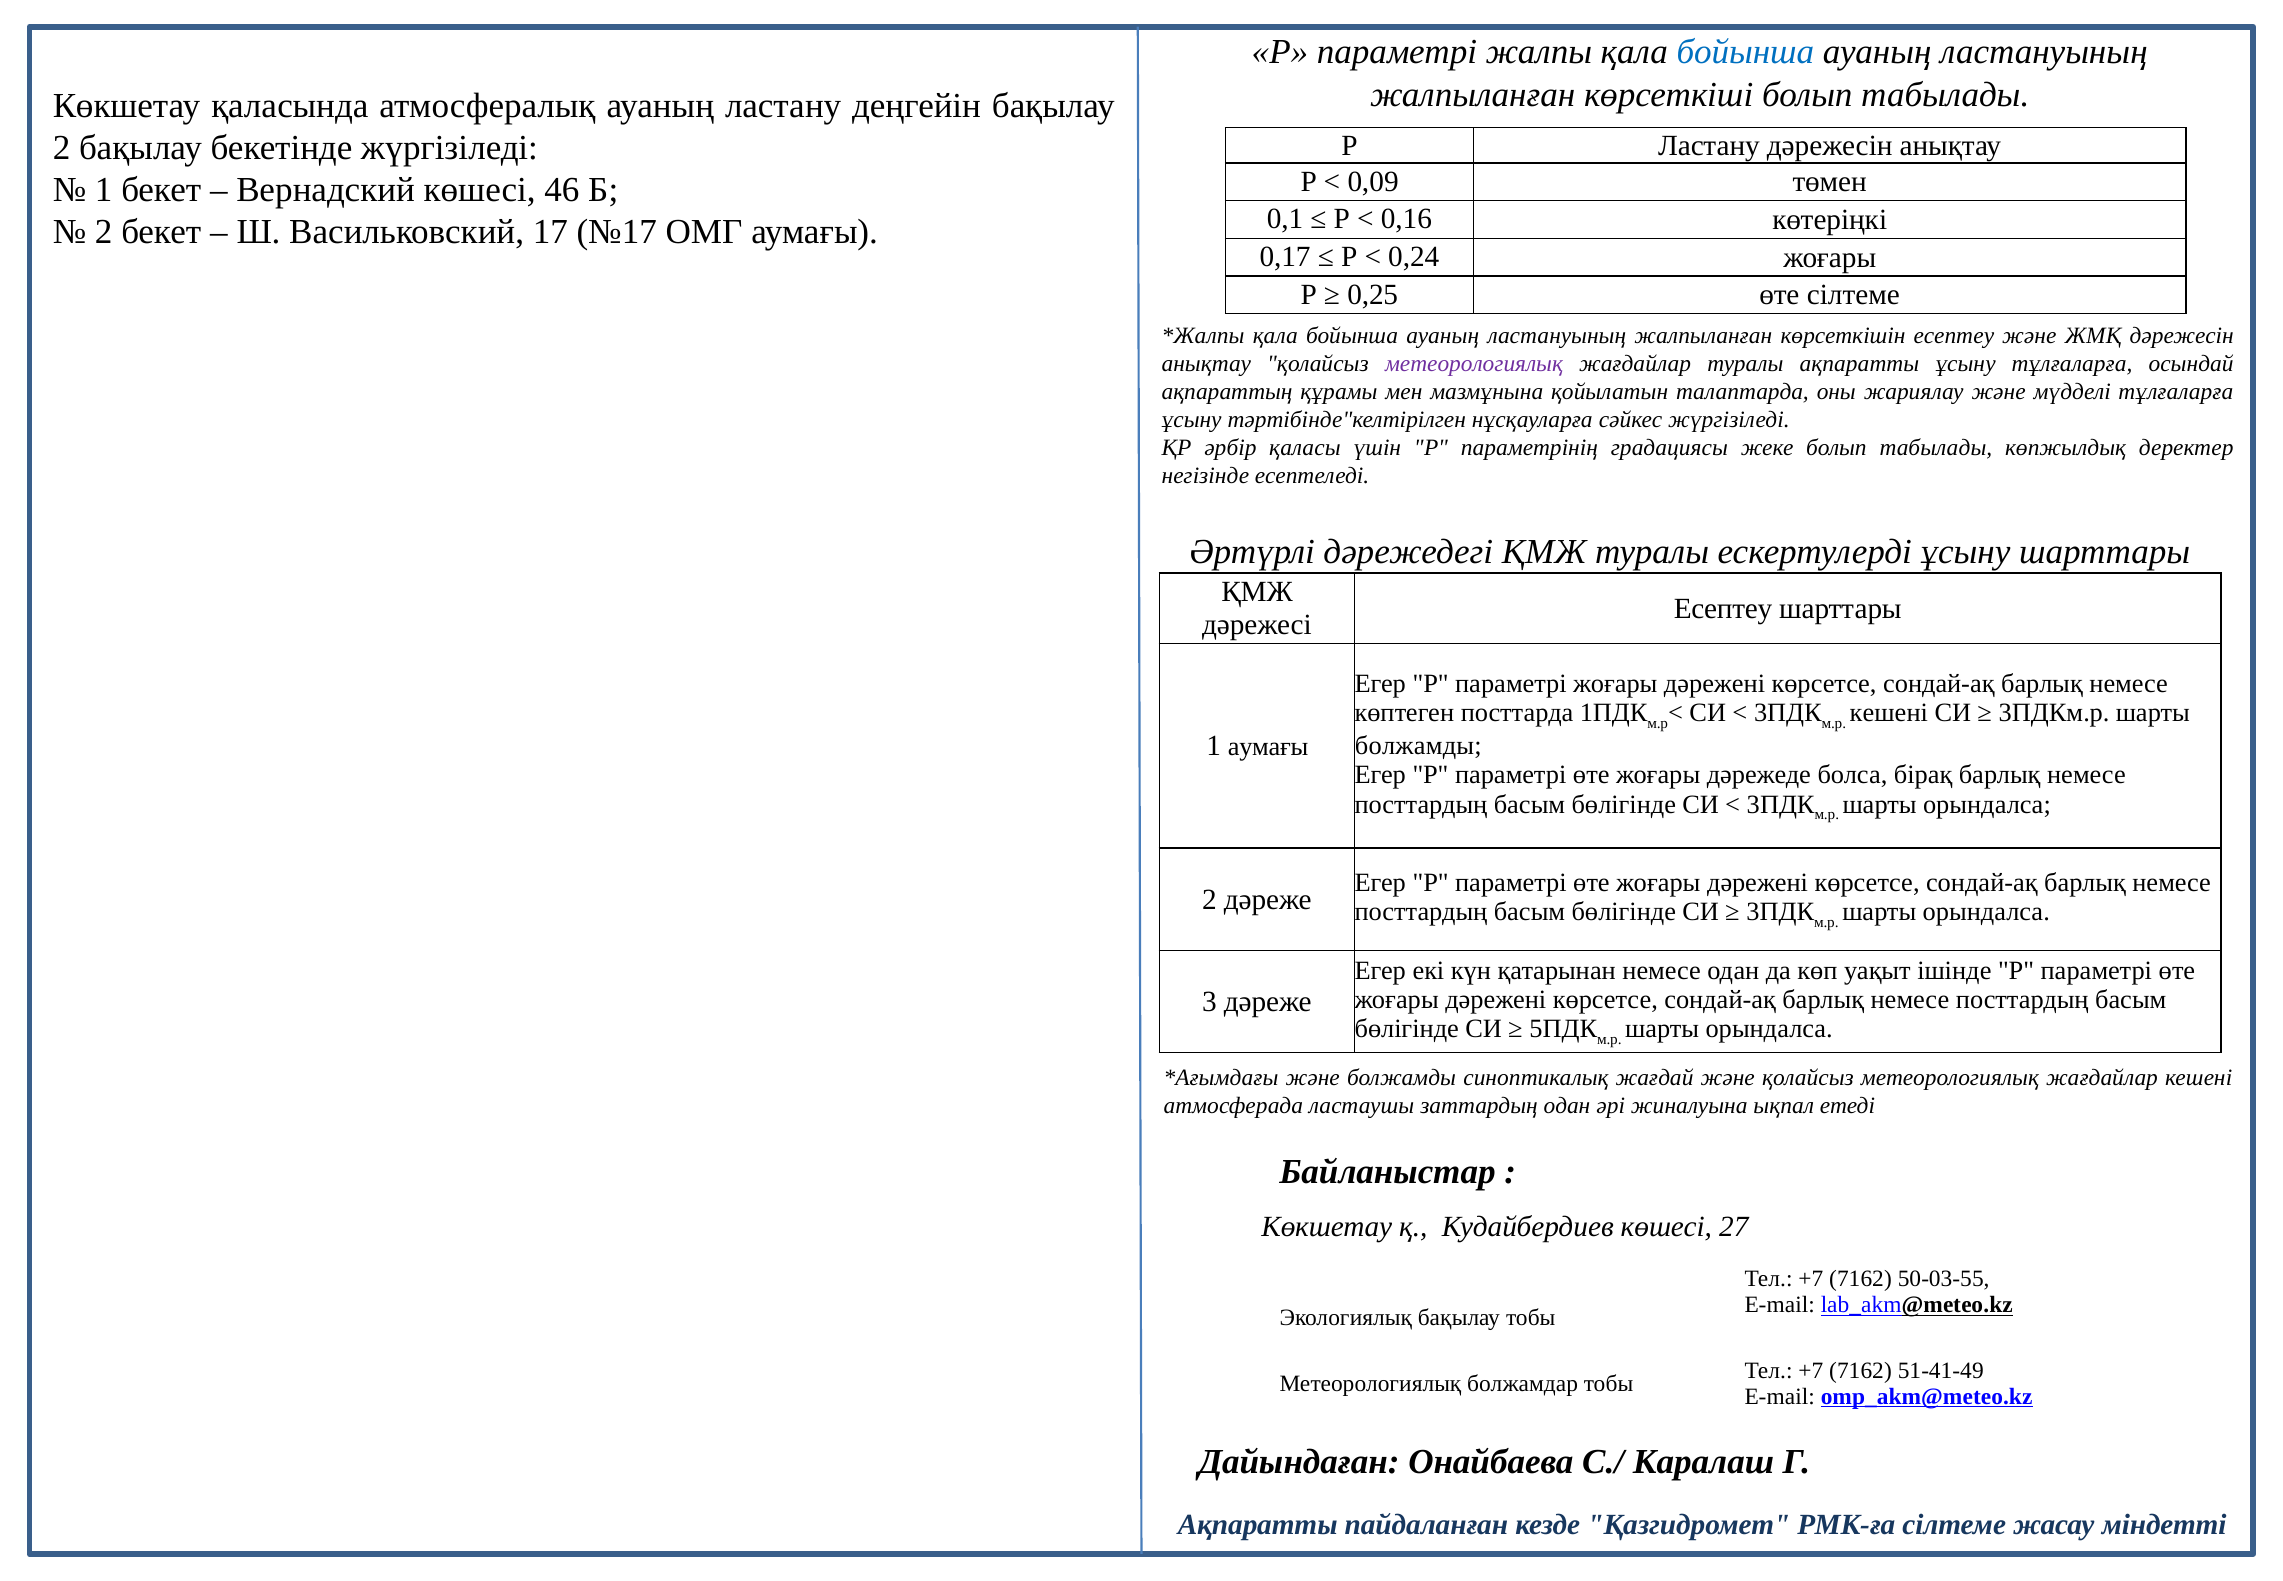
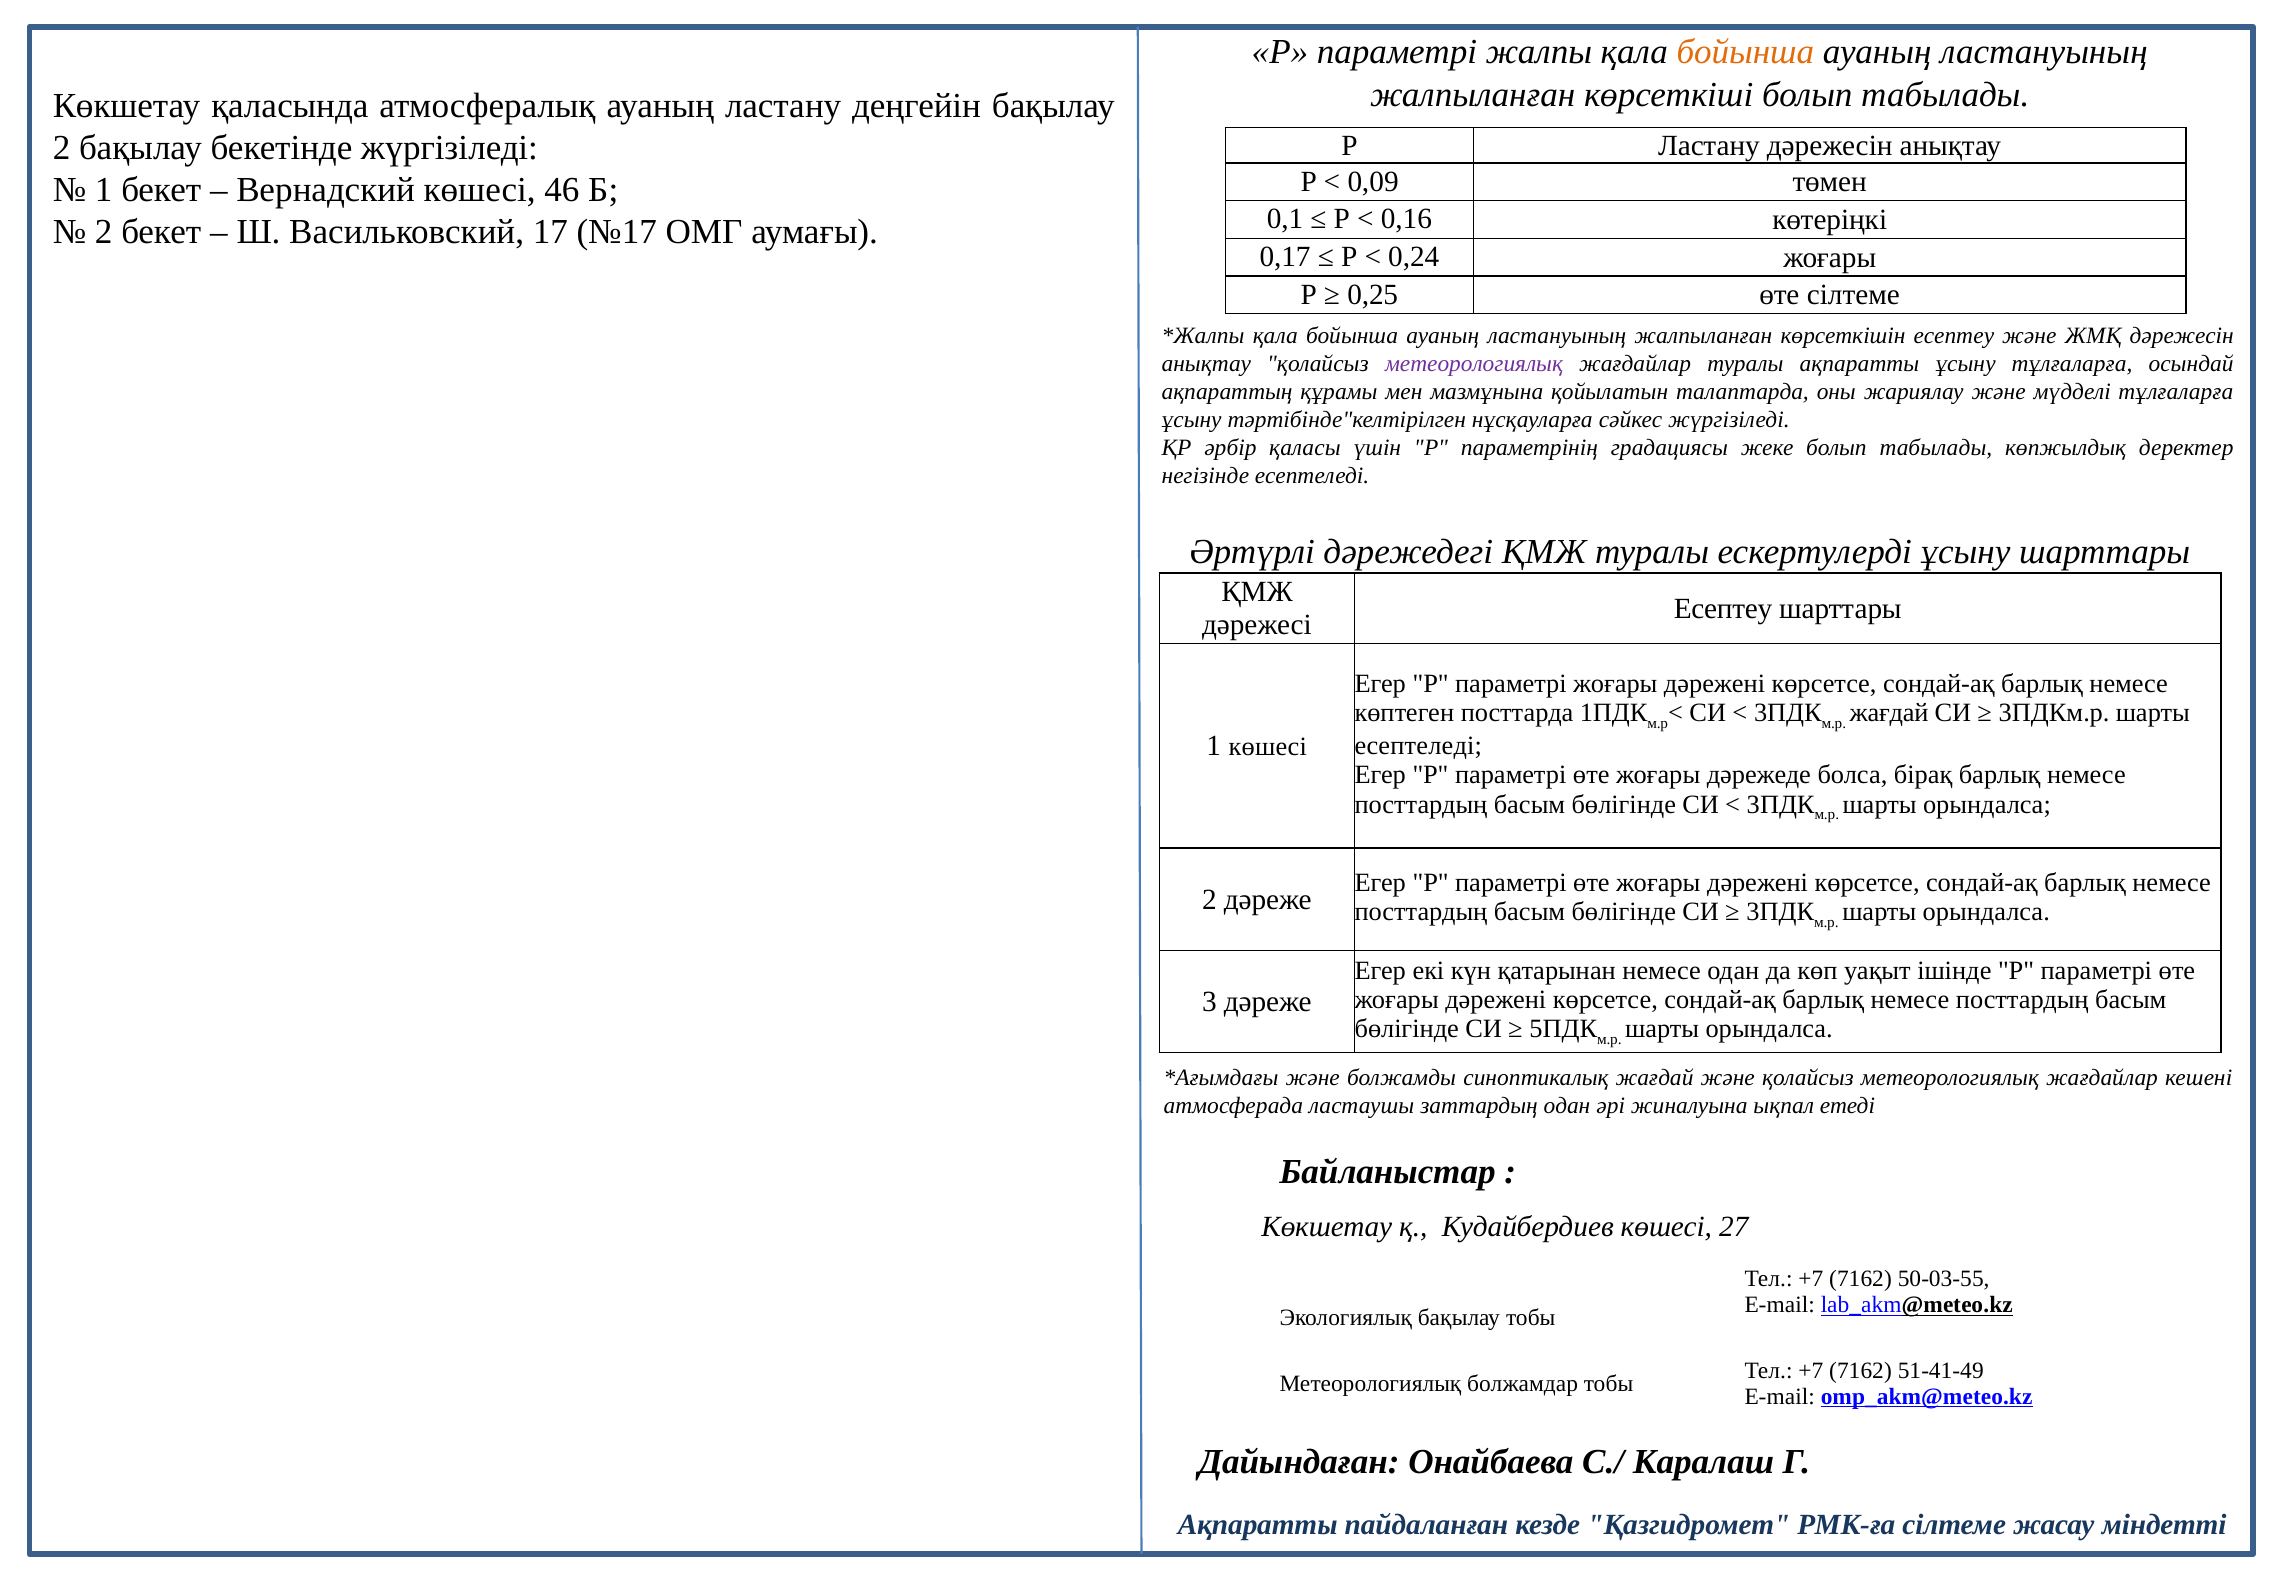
бойынша colour: blue -> orange (1745, 52)
кешені: кешені -> жағдай (1889, 712)
1 аумағы: аумағы -> көшесі (1268, 747)
болжамды: болжамды -> есептеледі (1418, 746)
